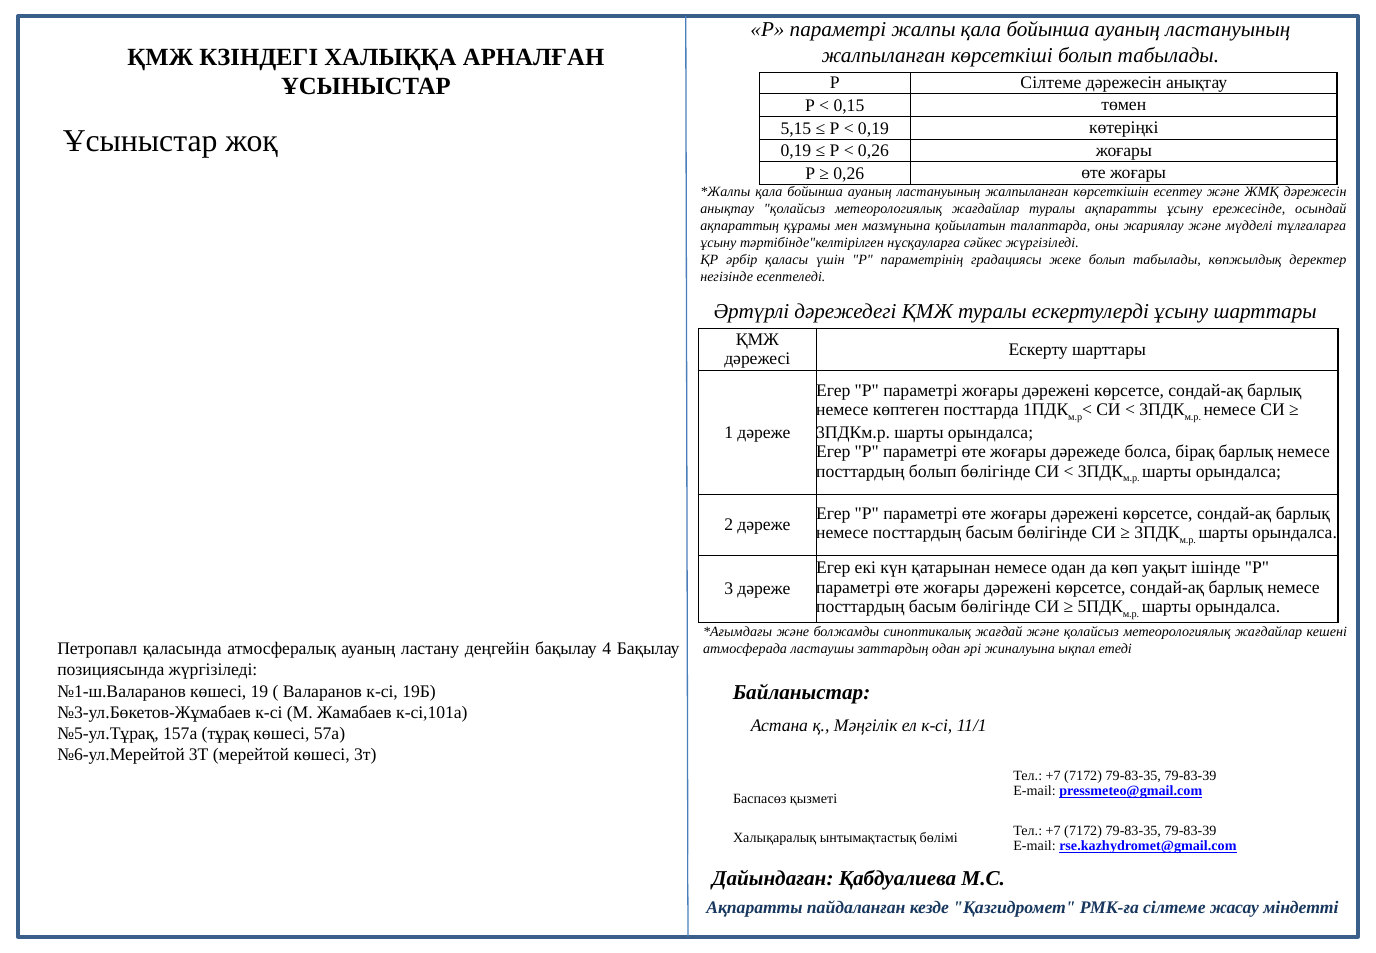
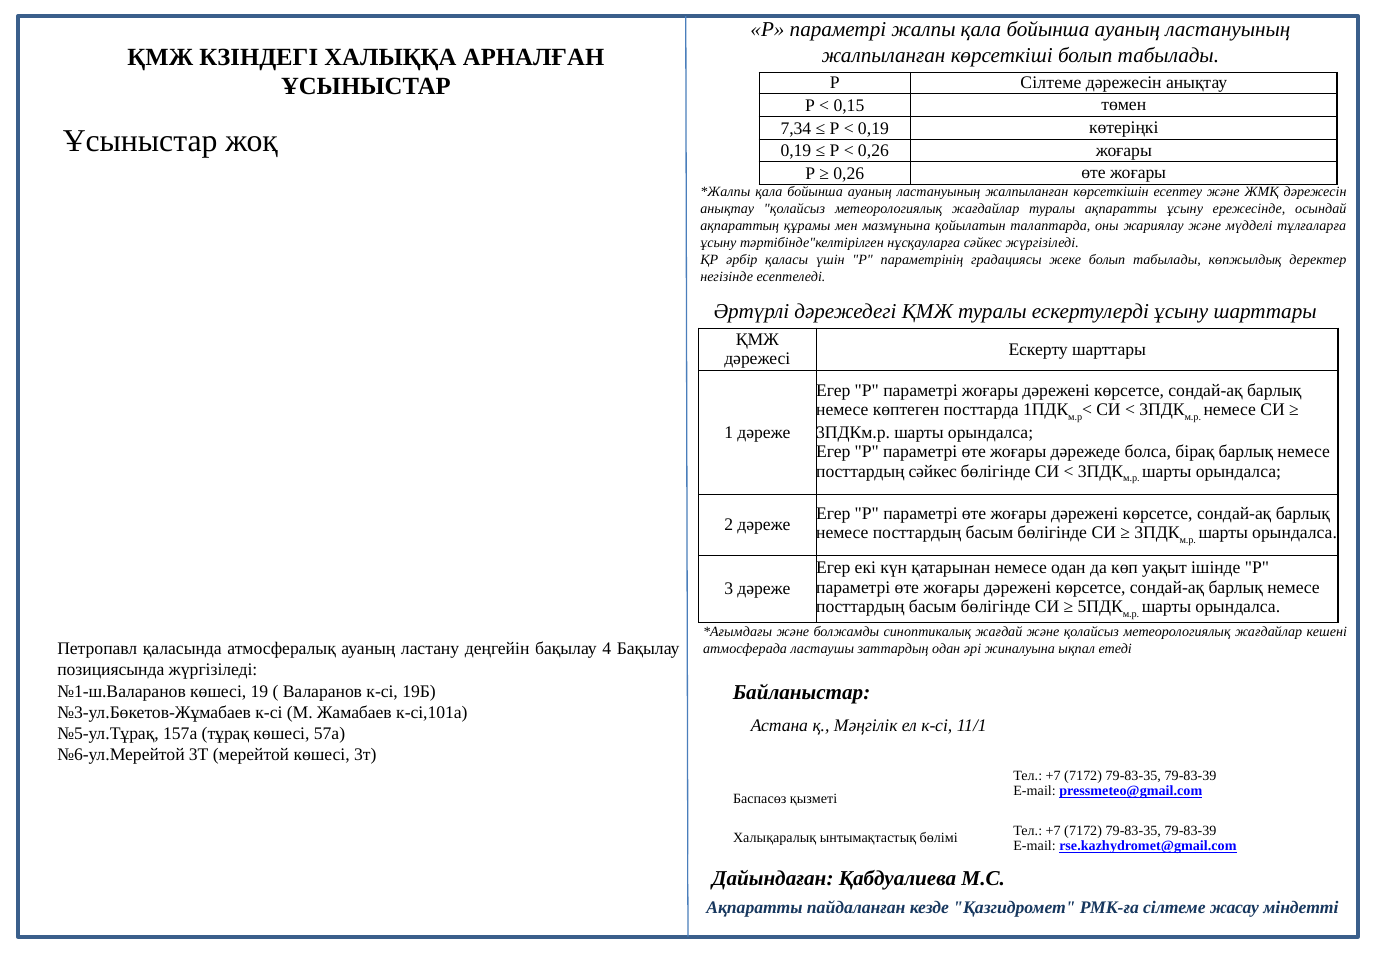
5,15: 5,15 -> 7,34 (796, 128)
посттардың болып: болып -> сәйкес (933, 471)
